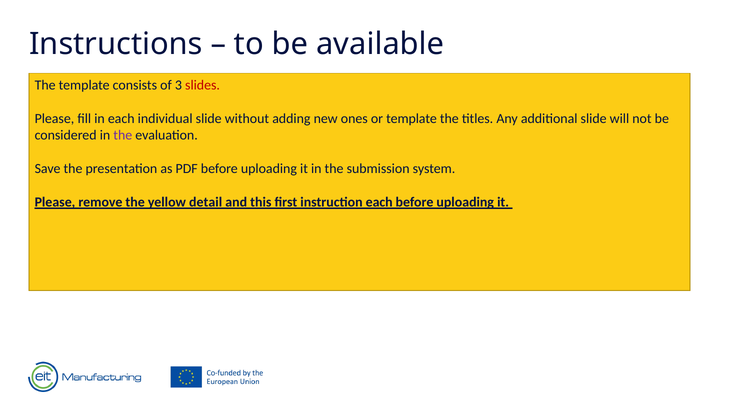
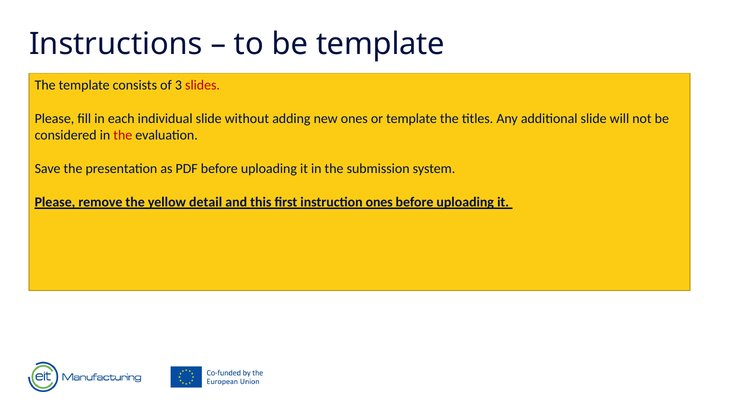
be available: available -> template (380, 44)
the colour: purple -> red (123, 135)
instruction each: each -> ones (379, 202)
